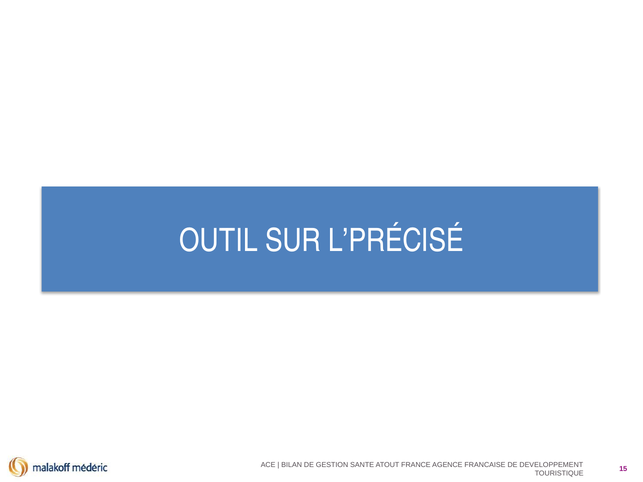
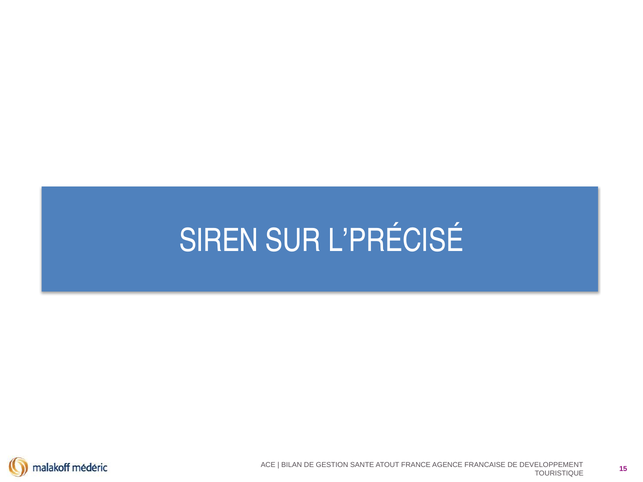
OUTIL: OUTIL -> SIREN (219, 241)
